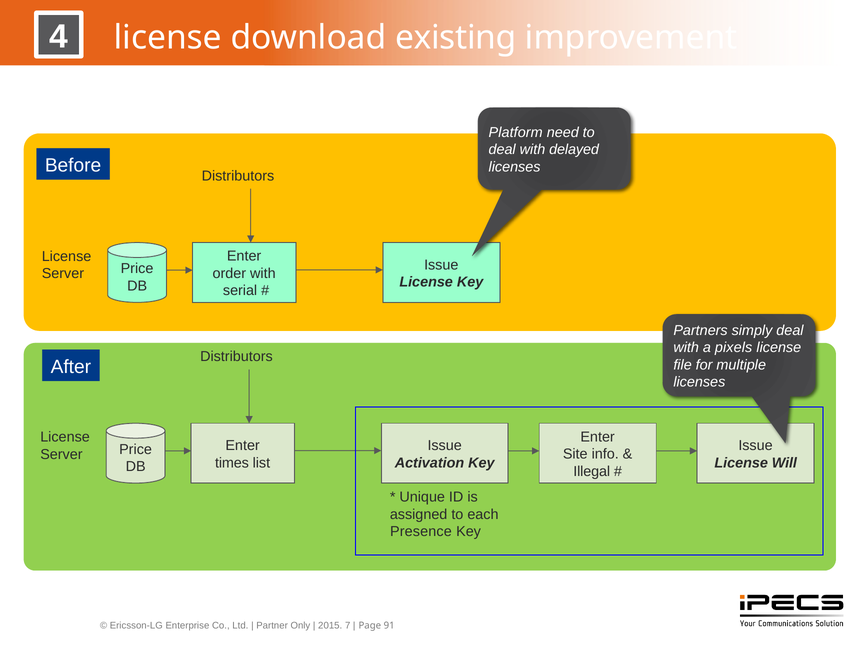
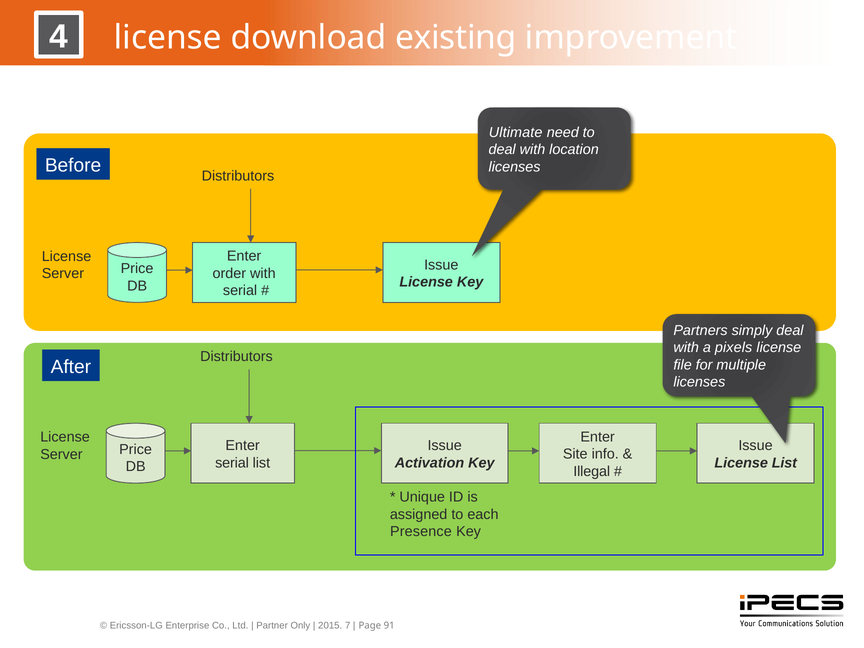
Platform: Platform -> Ultimate (516, 132)
delayed: delayed -> location (574, 150)
times: times -> serial (232, 463)
License Will: Will -> List (784, 463)
